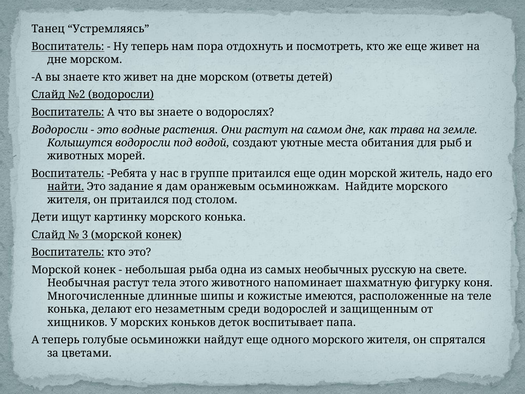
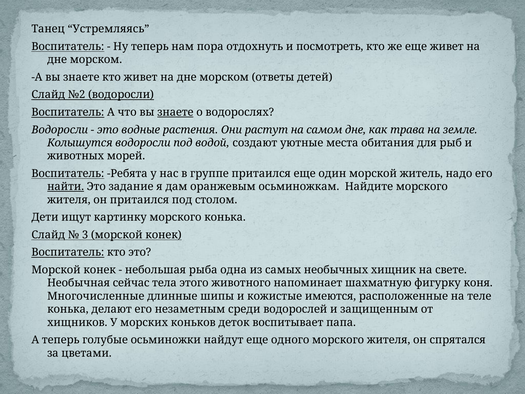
знаете underline: none -> present (175, 112)
русскую: русскую -> хищник (393, 270)
Необычная растут: растут -> сейчас (131, 283)
